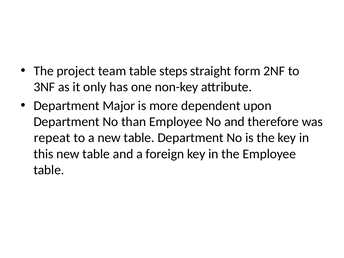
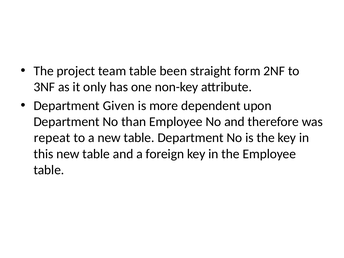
steps: steps -> been (173, 71)
Major: Major -> Given (119, 106)
